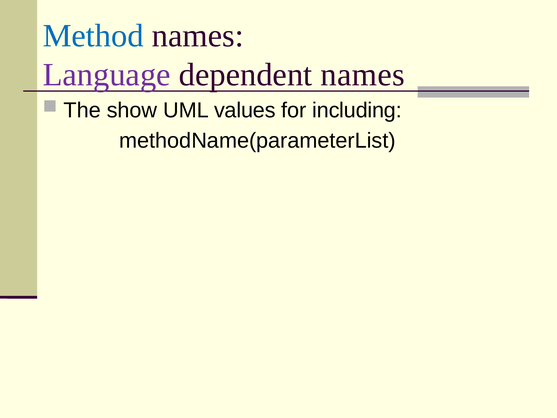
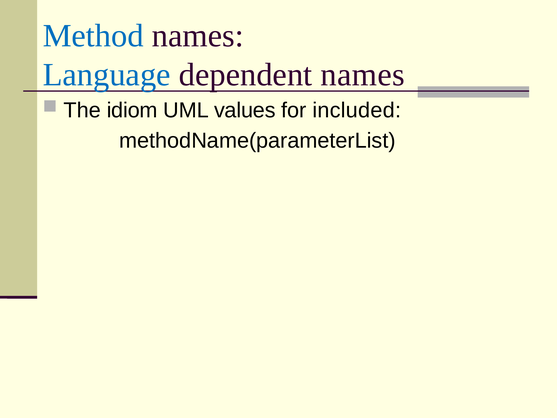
Language colour: purple -> blue (107, 75)
show: show -> idiom (132, 110)
including: including -> included (357, 110)
